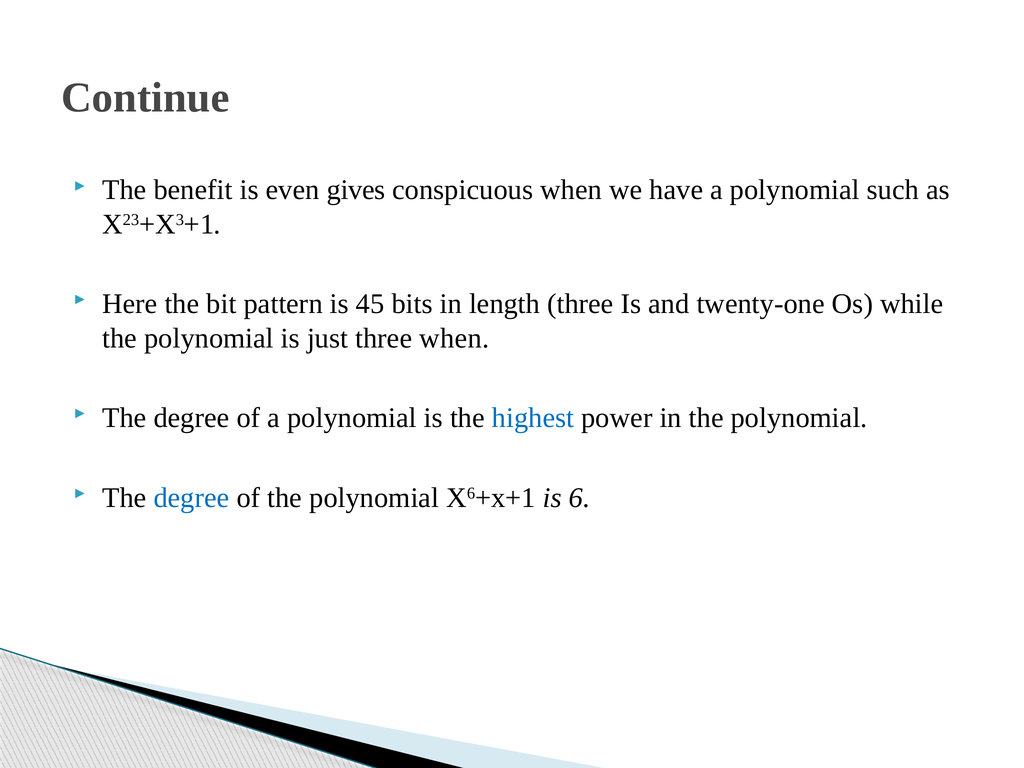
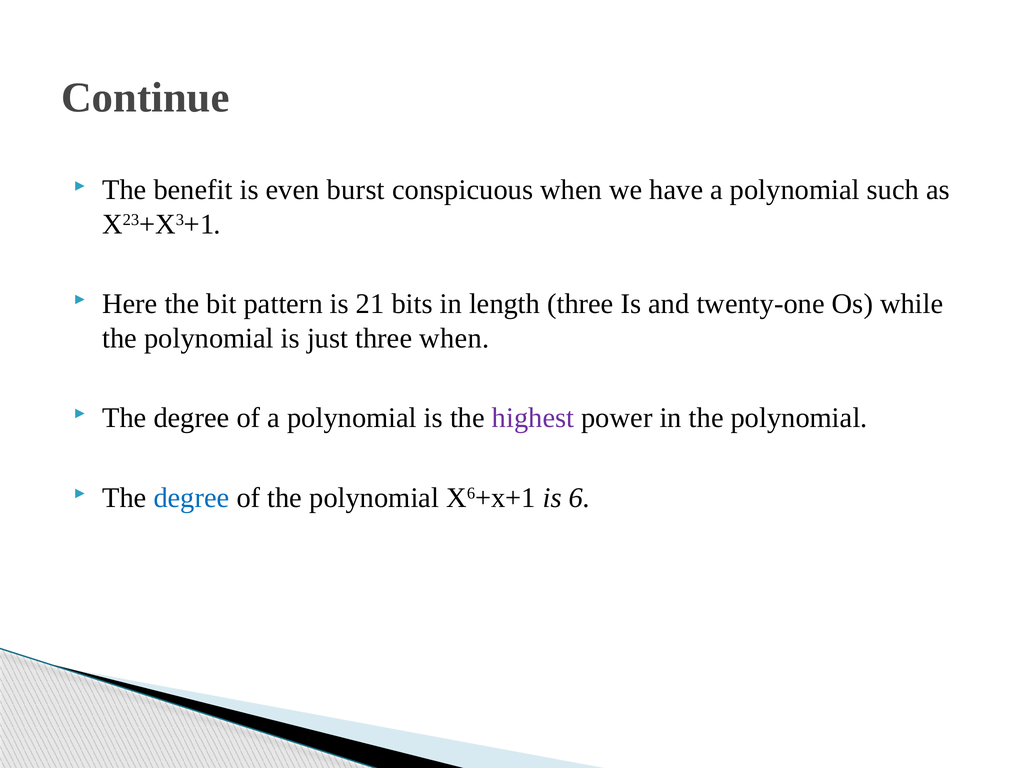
gives: gives -> burst (356, 190)
45: 45 -> 21 (370, 304)
highest colour: blue -> purple (533, 418)
